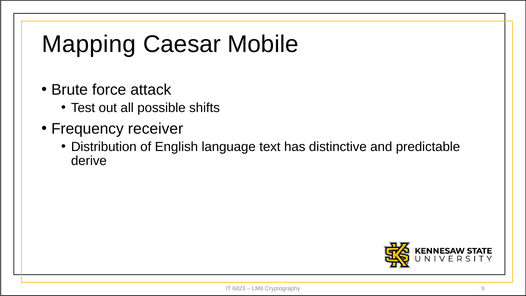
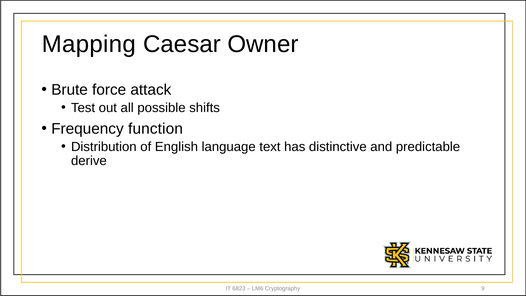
Mobile: Mobile -> Owner (263, 44)
receiver: receiver -> function (156, 129)
